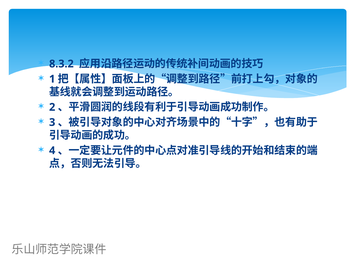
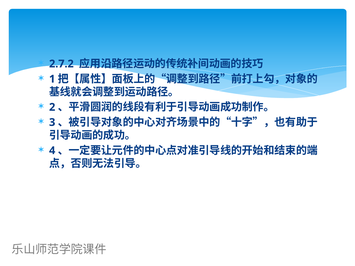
8.3.2: 8.3.2 -> 2.7.2 (61, 64)
